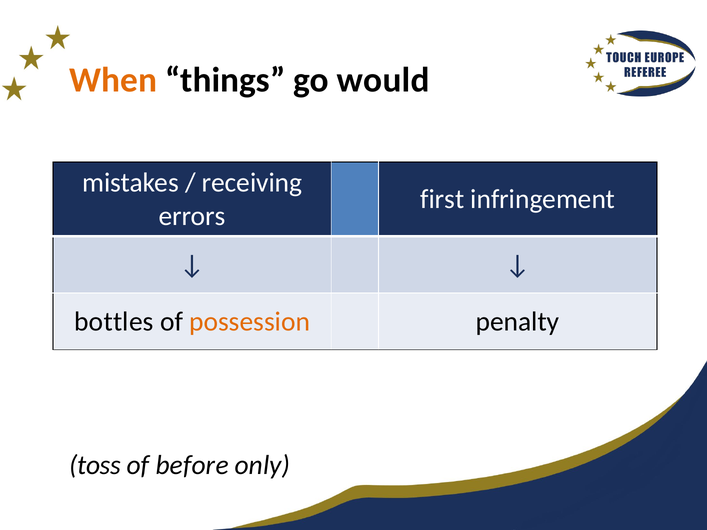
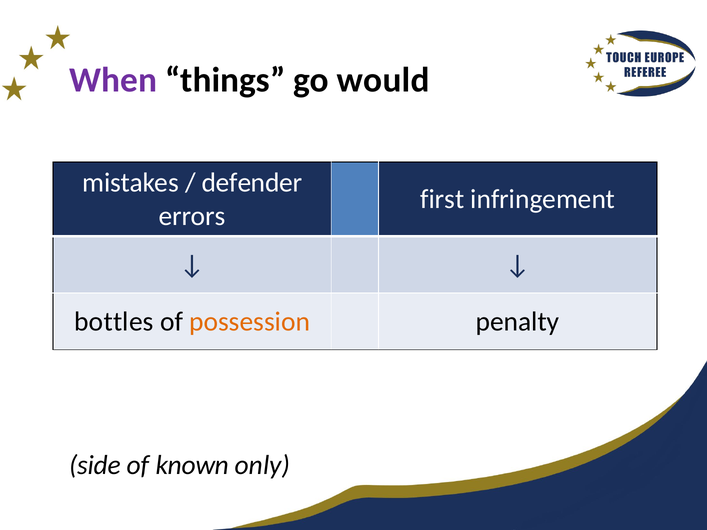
When colour: orange -> purple (113, 80)
receiving: receiving -> defender (252, 183)
toss: toss -> side (95, 465)
before: before -> known (192, 465)
